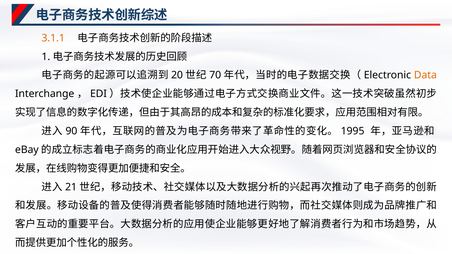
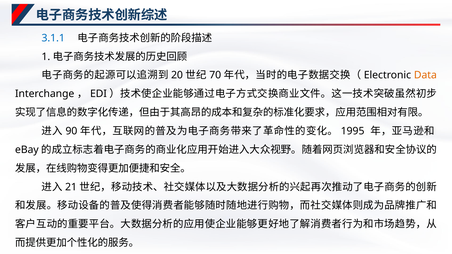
3.1.1 colour: orange -> blue (53, 38)
